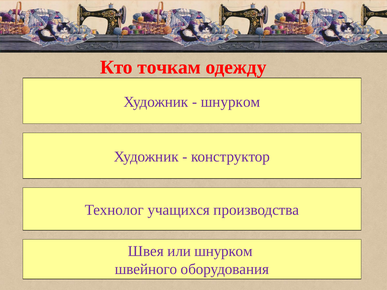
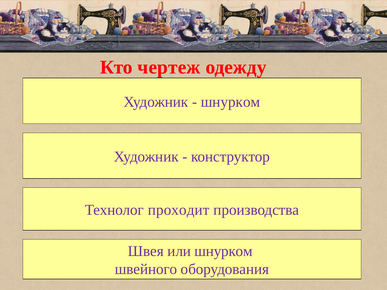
точкам: точкам -> чертеж (169, 67)
учащихся: учащихся -> проходит (179, 210)
